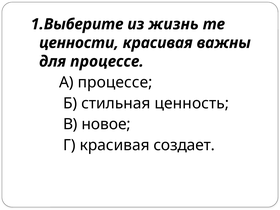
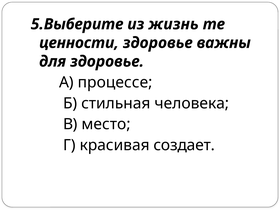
1.Выберите: 1.Выберите -> 5.Выберите (77, 24)
ценности красивая: красивая -> здоровье (158, 43)
для процессе: процессе -> здоровье (107, 61)
ценность: ценность -> человека (192, 103)
новое: новое -> место (106, 124)
